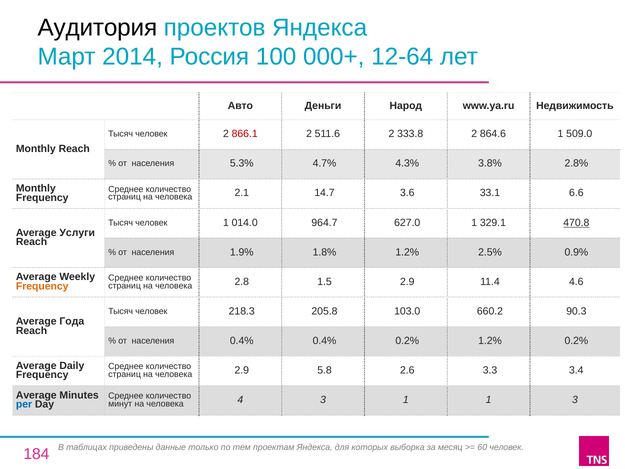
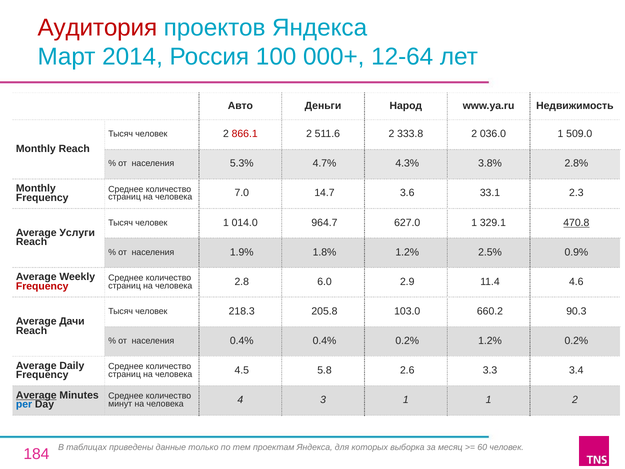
Аудитория colour: black -> red (97, 28)
864.6: 864.6 -> 036.0 (493, 134)
2.1: 2.1 -> 7.0 (242, 193)
6.6: 6.6 -> 2.3 (576, 193)
Frequency colour: orange -> red (42, 286)
1.5: 1.5 -> 6.0 (324, 282)
Года: Года -> Дачи (72, 321)
человека 2.9: 2.9 -> 4.5 (242, 370)
Average underline: none -> present (36, 395)
1 3: 3 -> 2 (575, 400)
